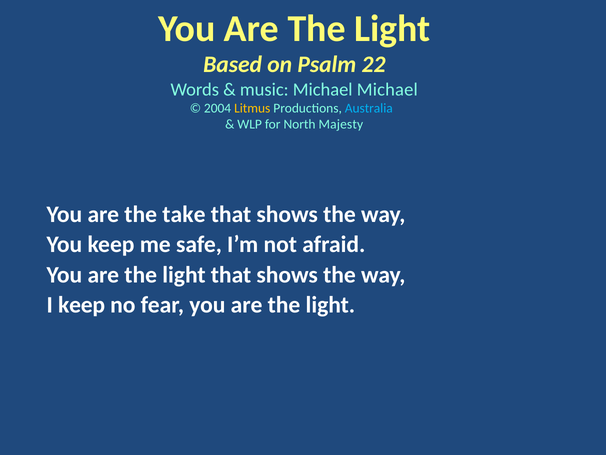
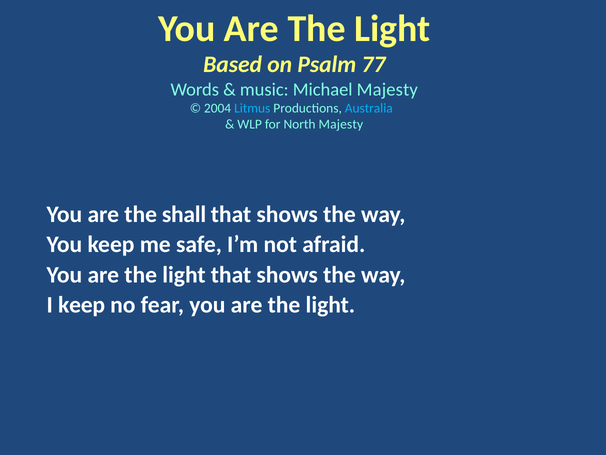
22: 22 -> 77 (374, 65)
Michael Michael: Michael -> Majesty (387, 89)
Litmus colour: yellow -> light blue (252, 108)
take: take -> shall (184, 214)
